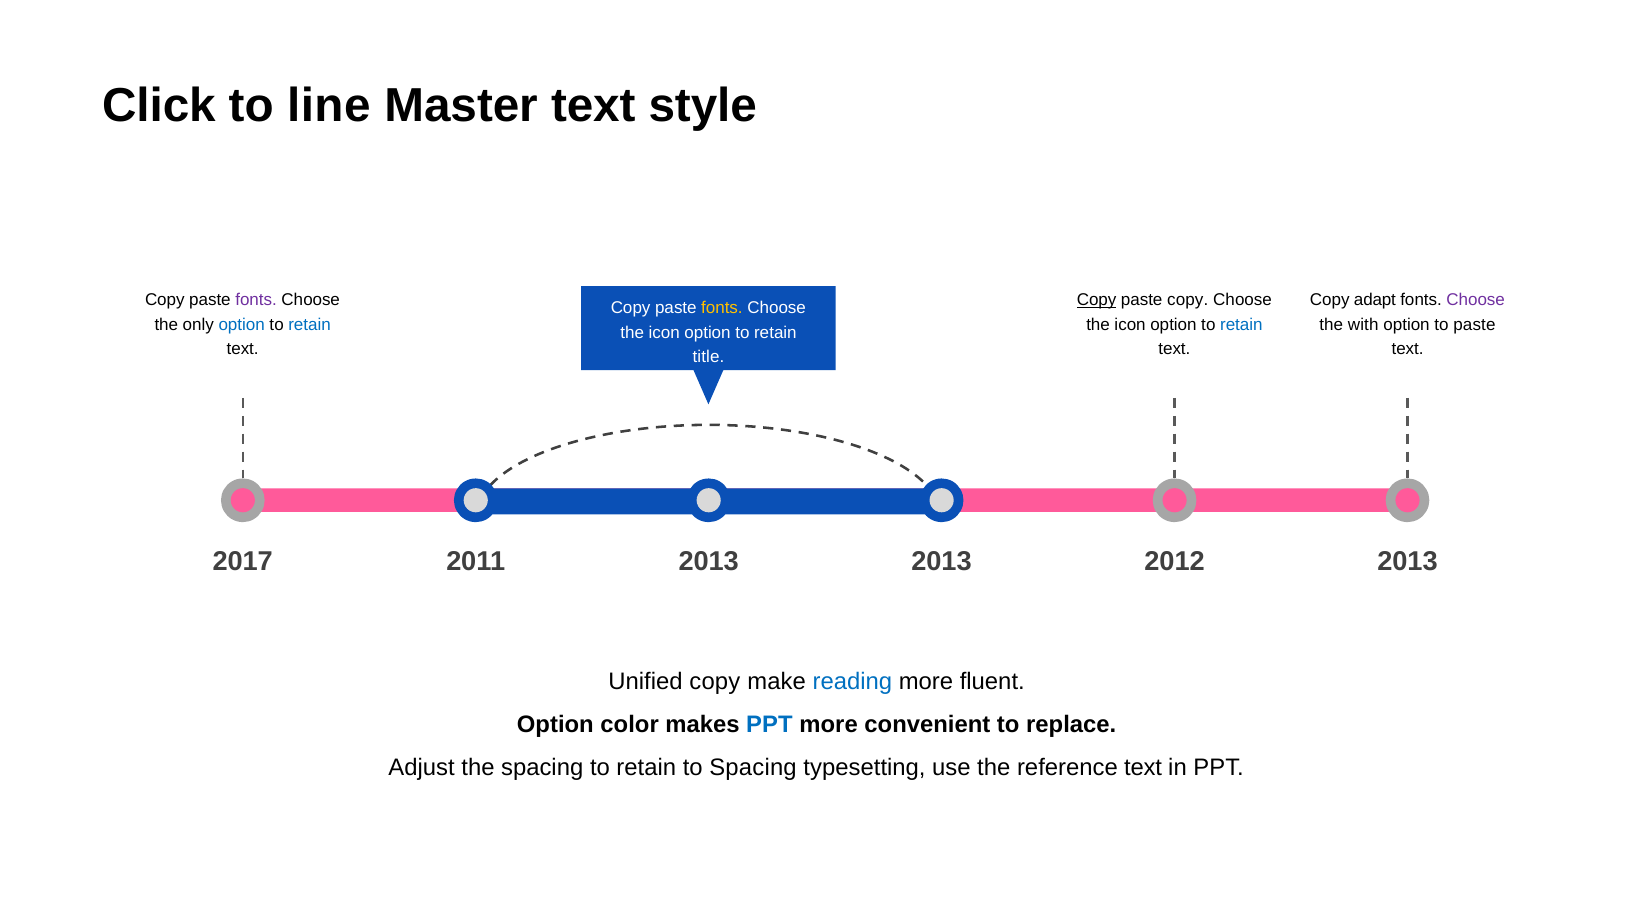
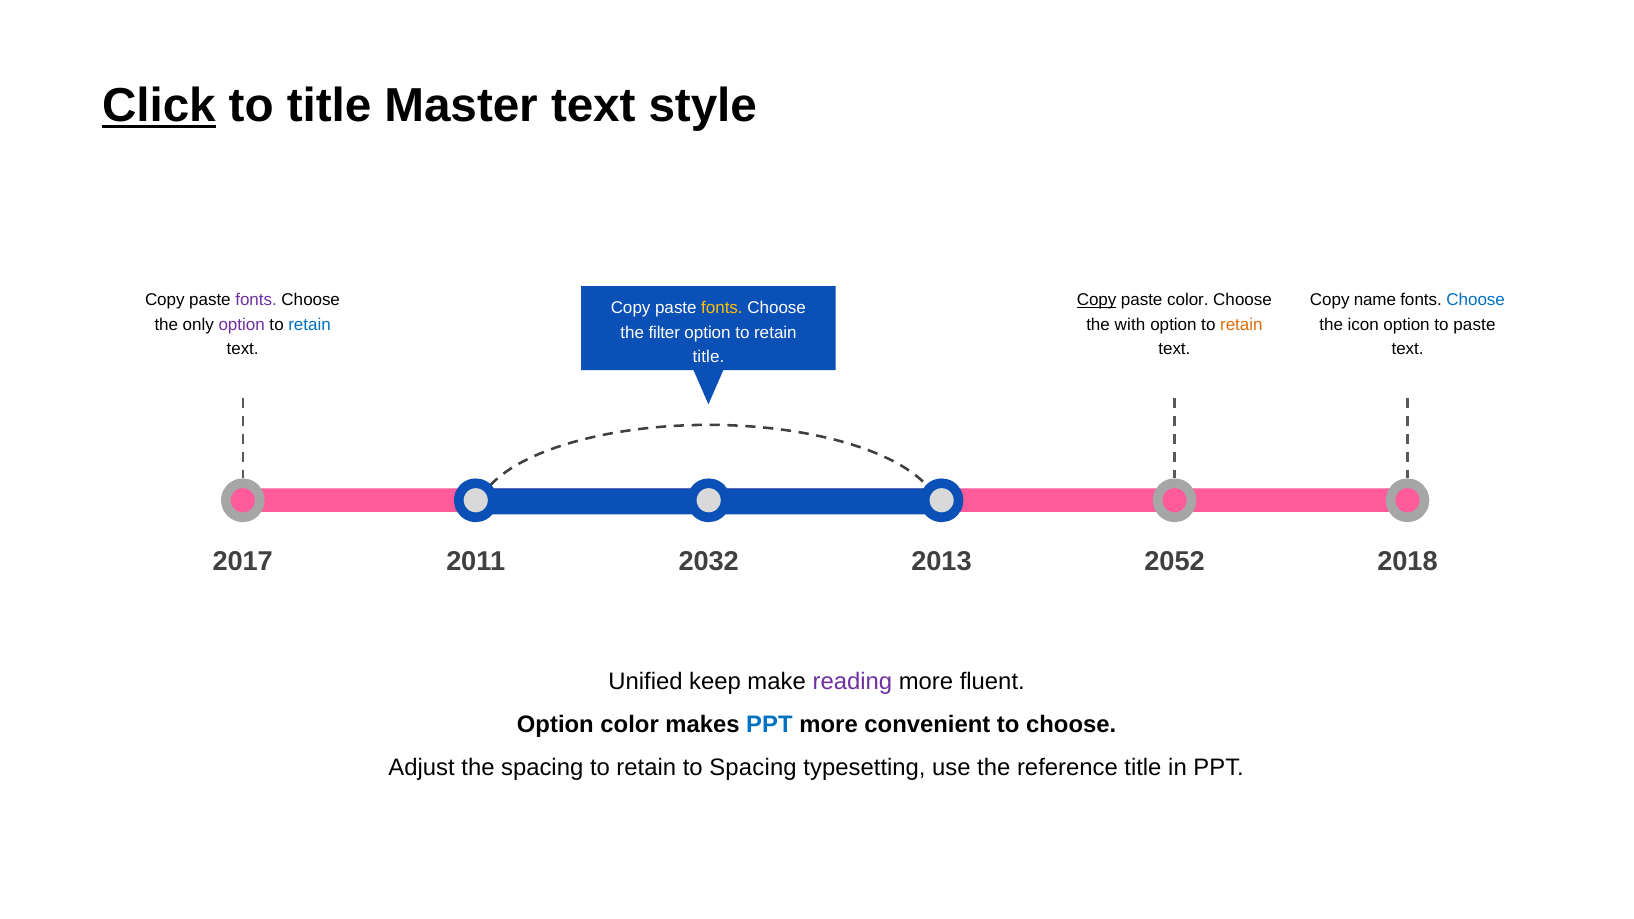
Click underline: none -> present (159, 106)
to line: line -> title (329, 106)
paste copy: copy -> color (1188, 300)
adapt: adapt -> name (1375, 300)
Choose colour: purple -> blue (1476, 300)
option colour: blue -> purple (242, 325)
icon: icon -> with (1130, 325)
retain colour: blue -> orange (1241, 325)
with: with -> icon (1363, 325)
icon: icon -> filter (664, 332)
2011 2013: 2013 -> 2032 (709, 561)
2012: 2012 -> 2052 (1175, 561)
2013: 2013 -> 2018 (1408, 561)
Unified copy: copy -> keep (715, 682)
reading colour: blue -> purple (852, 682)
to replace: replace -> choose (1071, 725)
reference text: text -> title (1143, 768)
